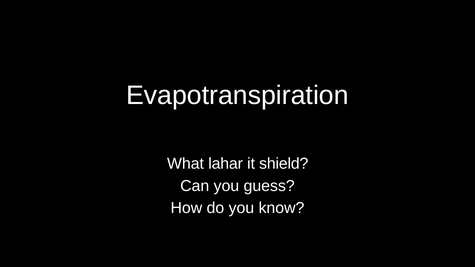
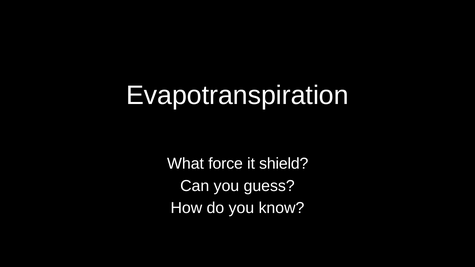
lahar: lahar -> force (226, 164)
